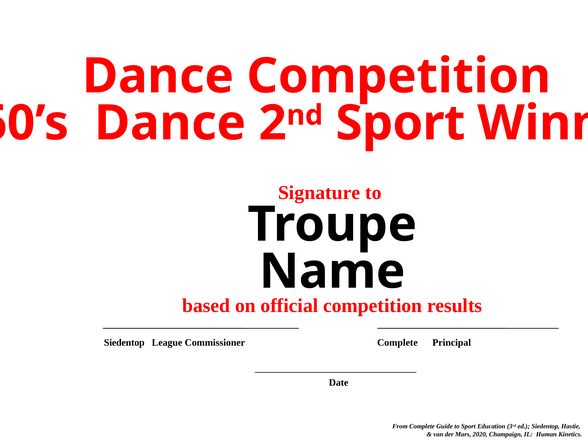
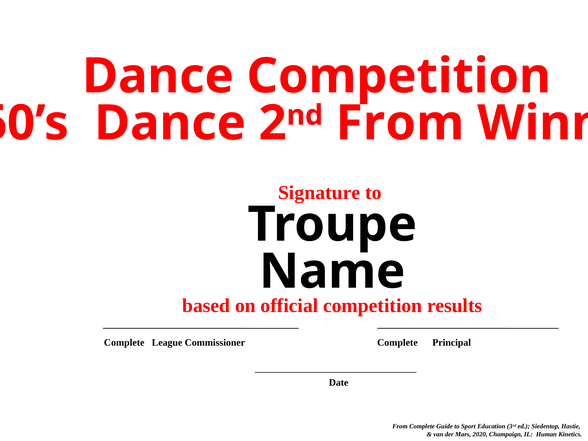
Sport: Sport -> From (400, 123)
Siedentop: Siedentop -> Complete (124, 343)
